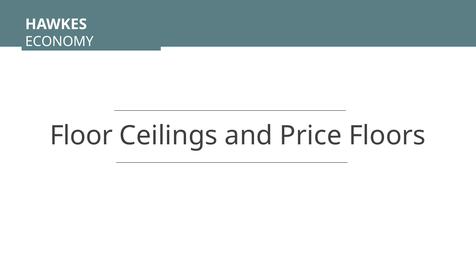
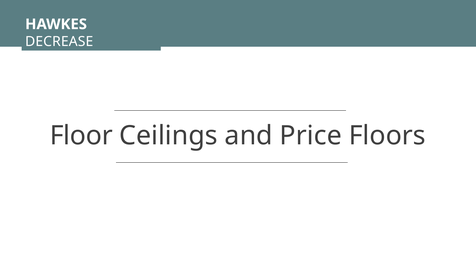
ECONOMY: ECONOMY -> DECREASE (59, 41)
